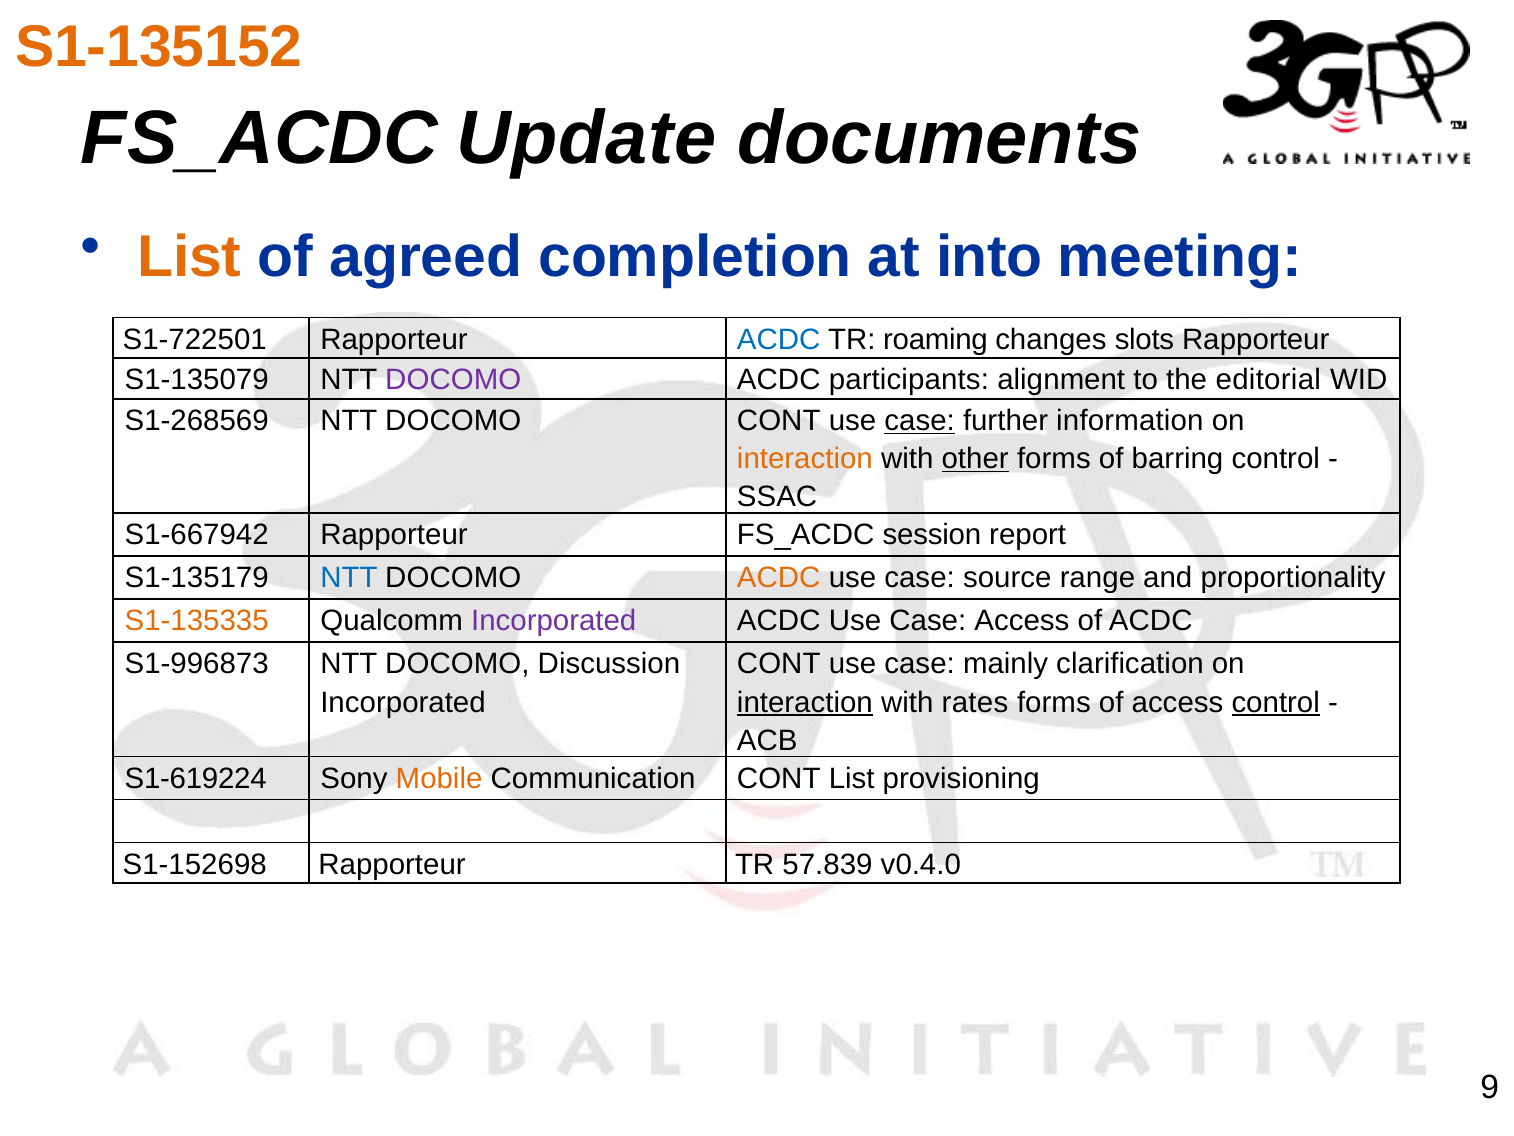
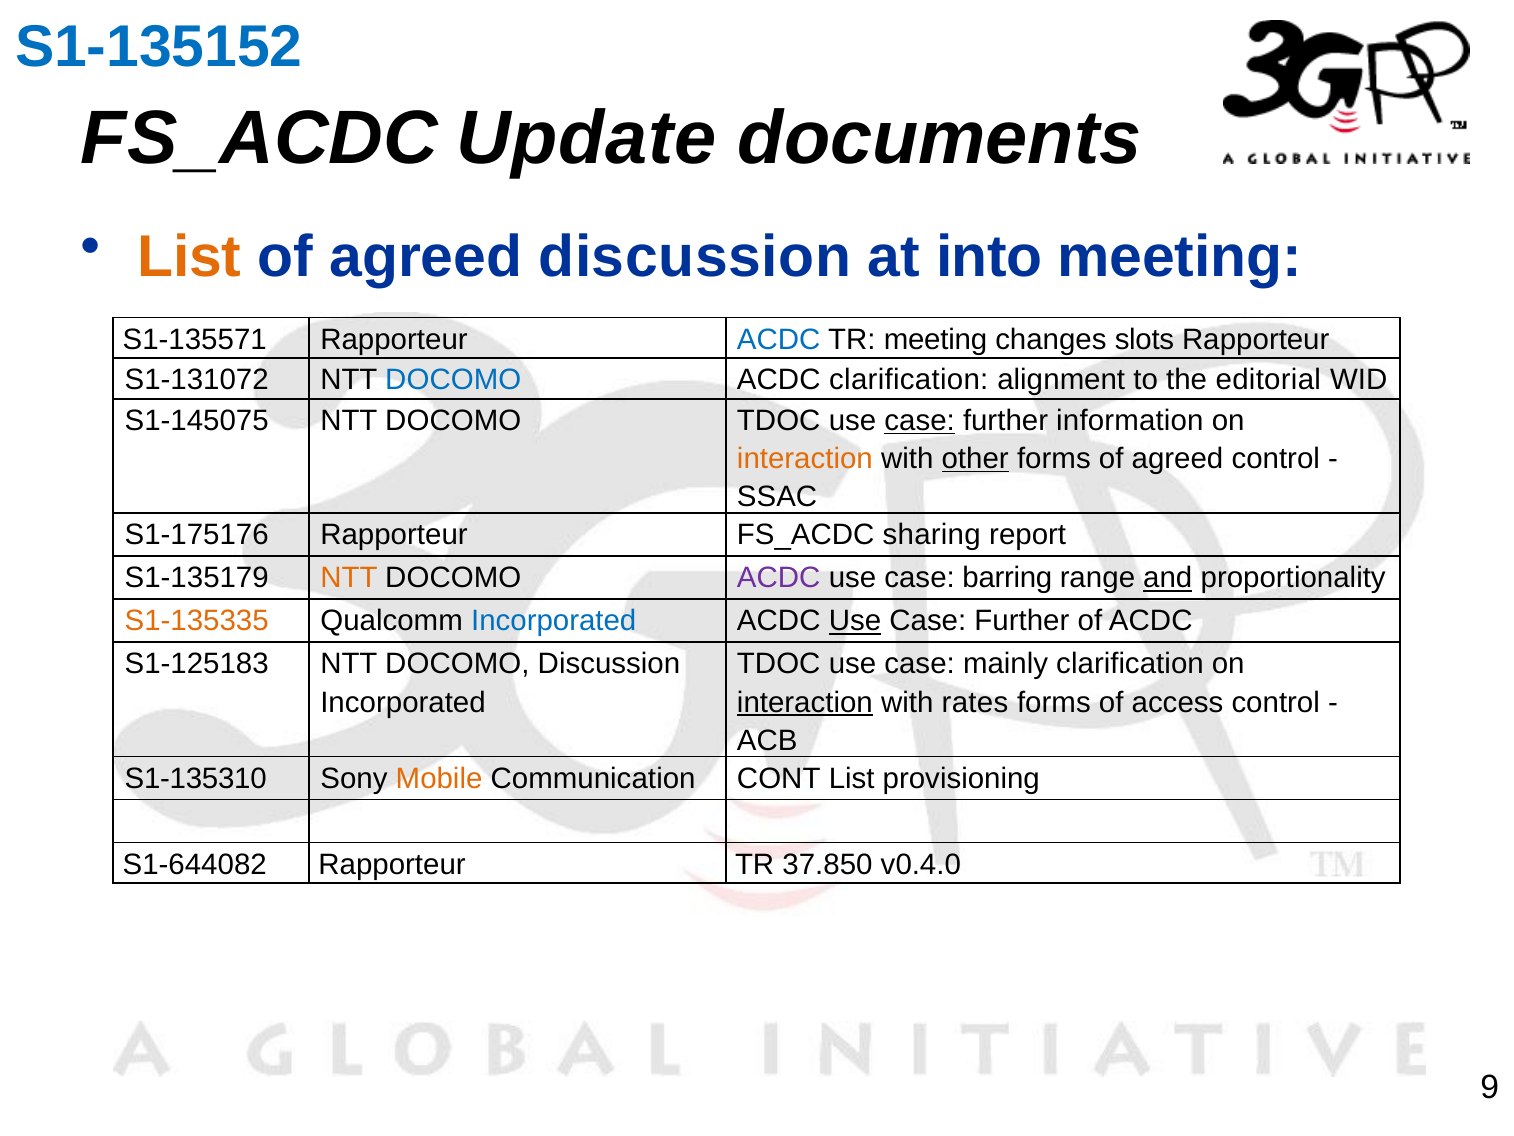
S1-135152 colour: orange -> blue (159, 47)
agreed completion: completion -> discussion (695, 257)
S1-722501: S1-722501 -> S1-135571 (195, 339)
TR roaming: roaming -> meeting (935, 339)
S1-135079: S1-135079 -> S1-131072 (197, 380)
DOCOMO colour: purple -> blue (453, 380)
ACDC participants: participants -> clarification (909, 380)
S1-268569: S1-268569 -> S1-145075 (197, 421)
DOCOMO CONT: CONT -> TDOC (779, 421)
forms of barring: barring -> agreed (1178, 459)
S1-667942: S1-667942 -> S1-175176 (197, 535)
session: session -> sharing (932, 535)
NTT colour: blue -> orange (349, 578)
ACDC colour: orange -> purple (779, 578)
source: source -> barring (1007, 578)
and underline: none -> present (1168, 578)
Incorporated colour: purple -> blue (554, 621)
Use underline: none -> present (855, 621)
Access: Access -> Further (1022, 621)
S1-996873: S1-996873 -> S1-125183 (197, 664)
CONT: CONT -> TDOC (779, 664)
control underline: present -> none (1276, 702)
S1-619224: S1-619224 -> S1-135310 (196, 778)
S1-152698: S1-152698 -> S1-644082 (195, 864)
57.839: 57.839 -> 37.850 (827, 864)
